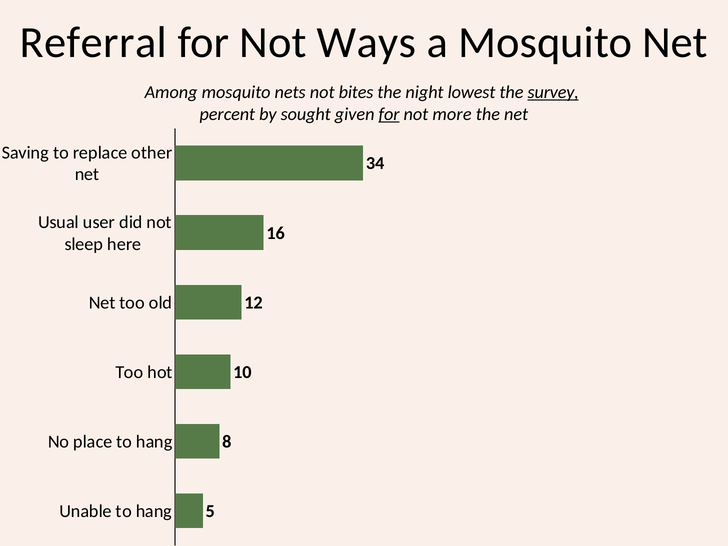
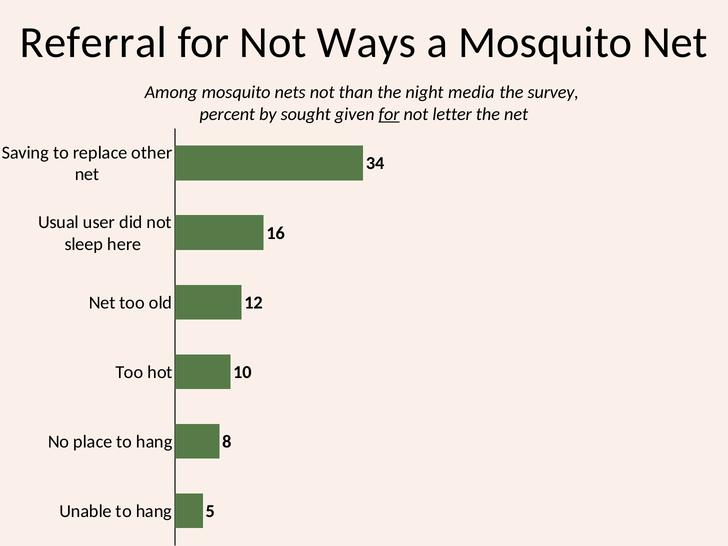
bites: bites -> than (356, 92)
lowest: lowest -> media (471, 92)
survey underline: present -> none (553, 92)
more: more -> letter (452, 114)
